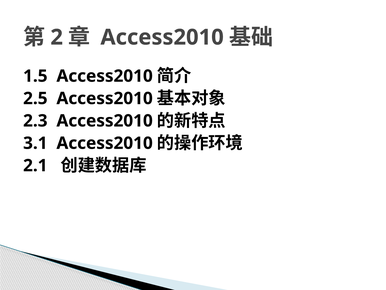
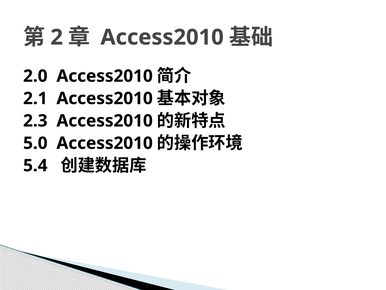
1.5: 1.5 -> 2.0 (35, 76)
2.5: 2.5 -> 2.1 (35, 98)
3.1: 3.1 -> 5.0 (35, 143)
2.1: 2.1 -> 5.4 (35, 165)
